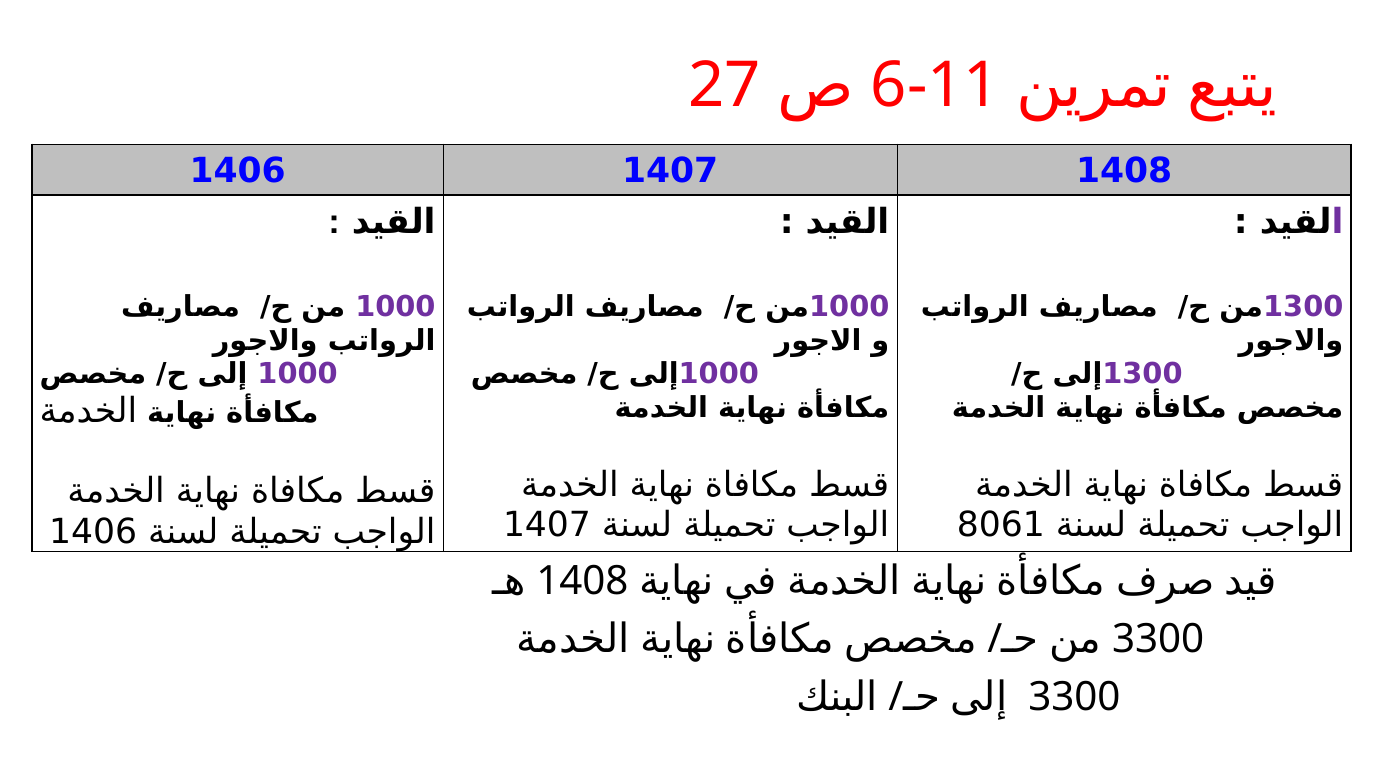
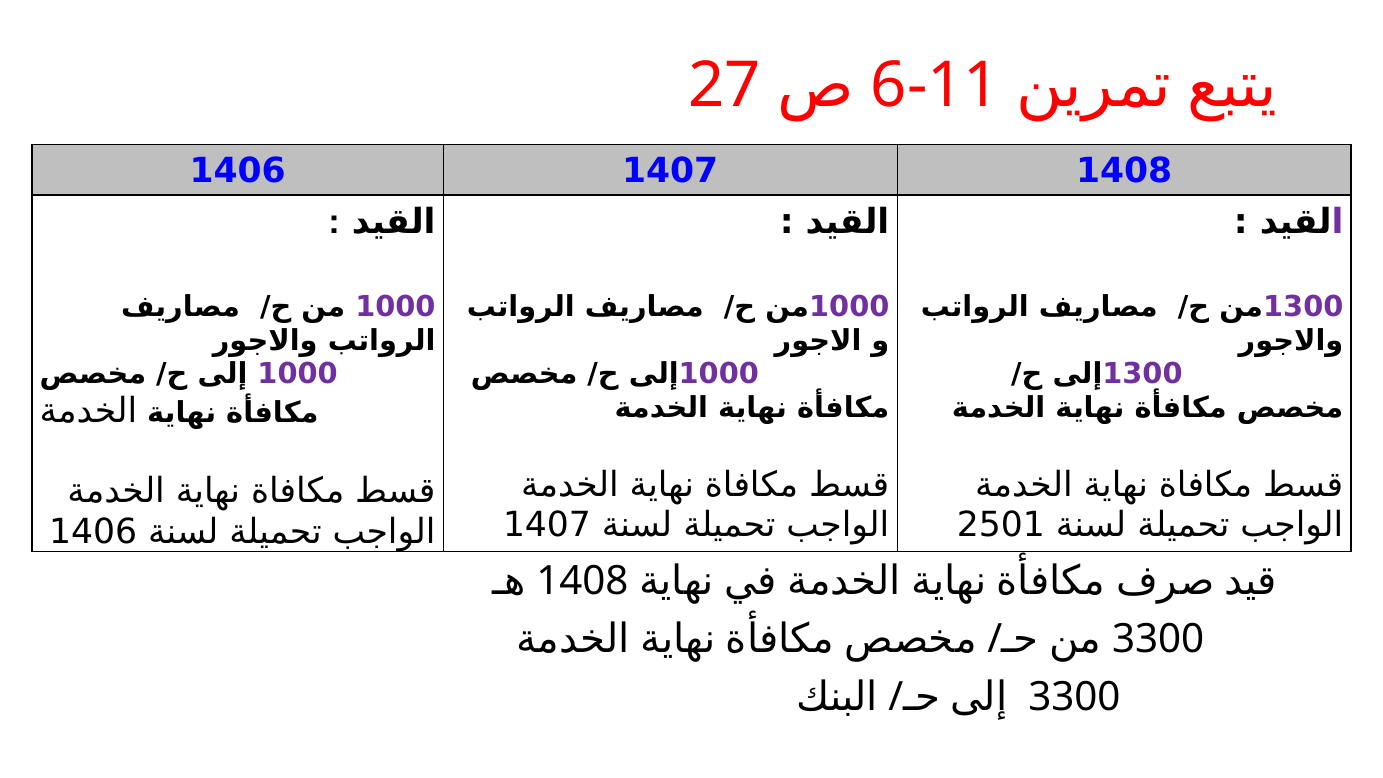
8061: 8061 -> 2501 (1001, 525)
